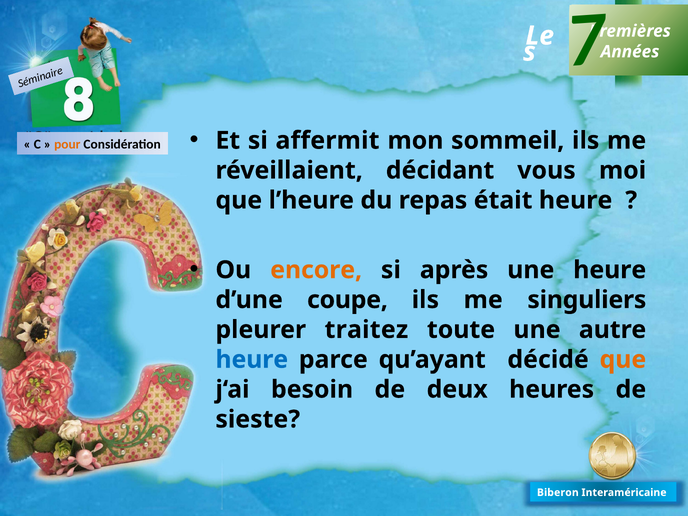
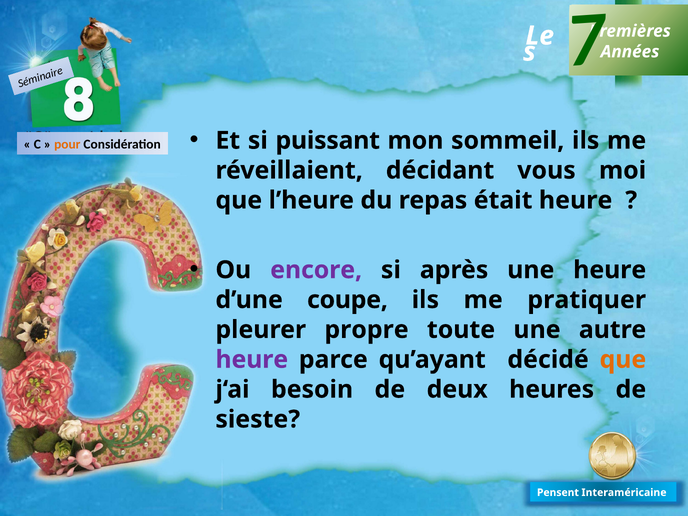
affermit: affermit -> puissant (328, 141)
encore colour: orange -> purple (316, 270)
singuliers: singuliers -> pratiquer (587, 300)
traitez: traitez -> propre (367, 330)
heure colour: blue -> purple (252, 360)
Biberon: Biberon -> Pensent (558, 493)
